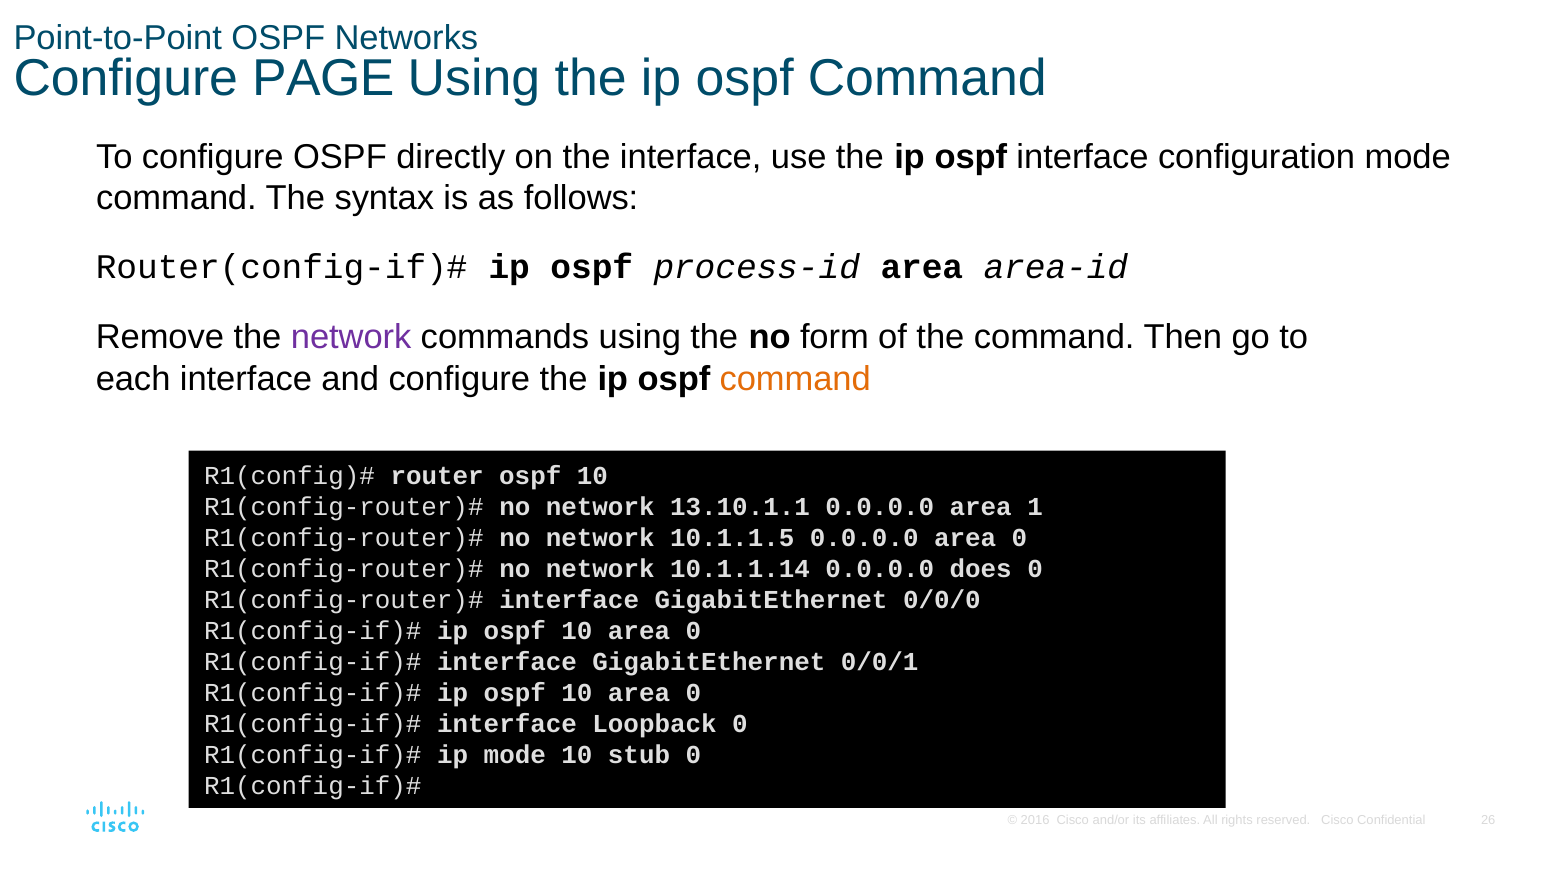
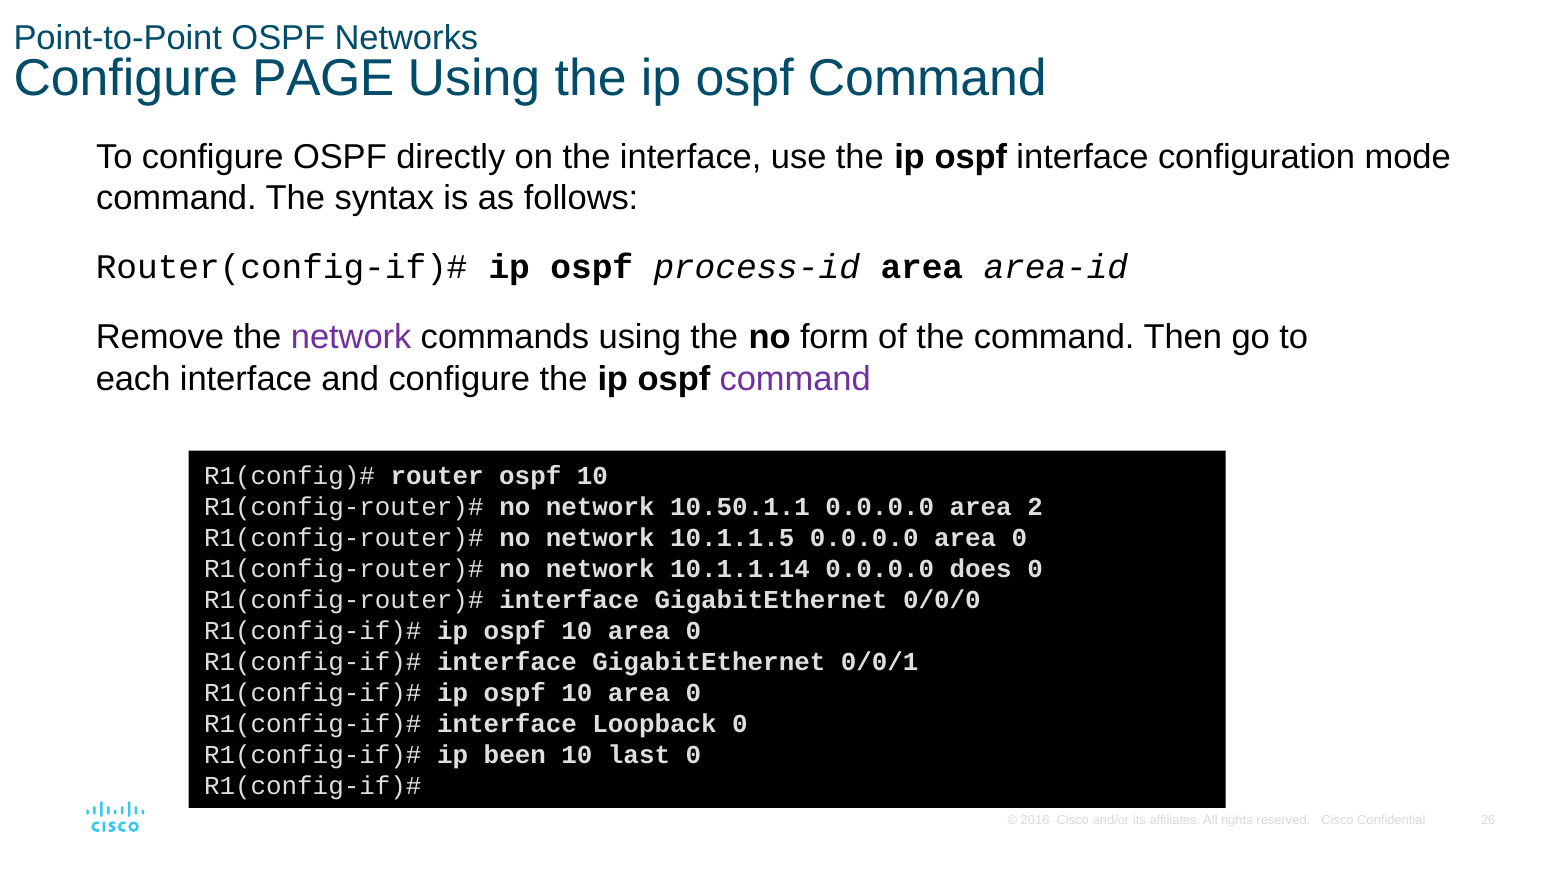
command colour: orange -> purple (795, 379)
13.10.1.1: 13.10.1.1 -> 10.50.1.1 (740, 507)
1: 1 -> 2 (1035, 507)
ip mode: mode -> been (515, 755)
stub: stub -> last (639, 755)
